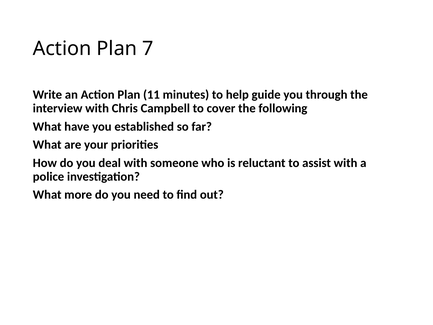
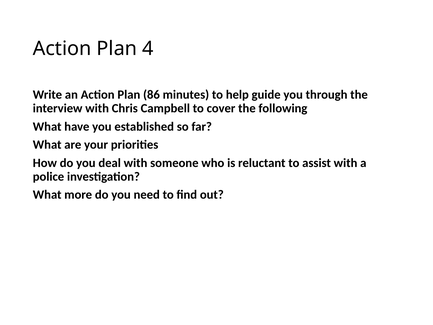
7: 7 -> 4 (148, 49)
11: 11 -> 86 (151, 95)
